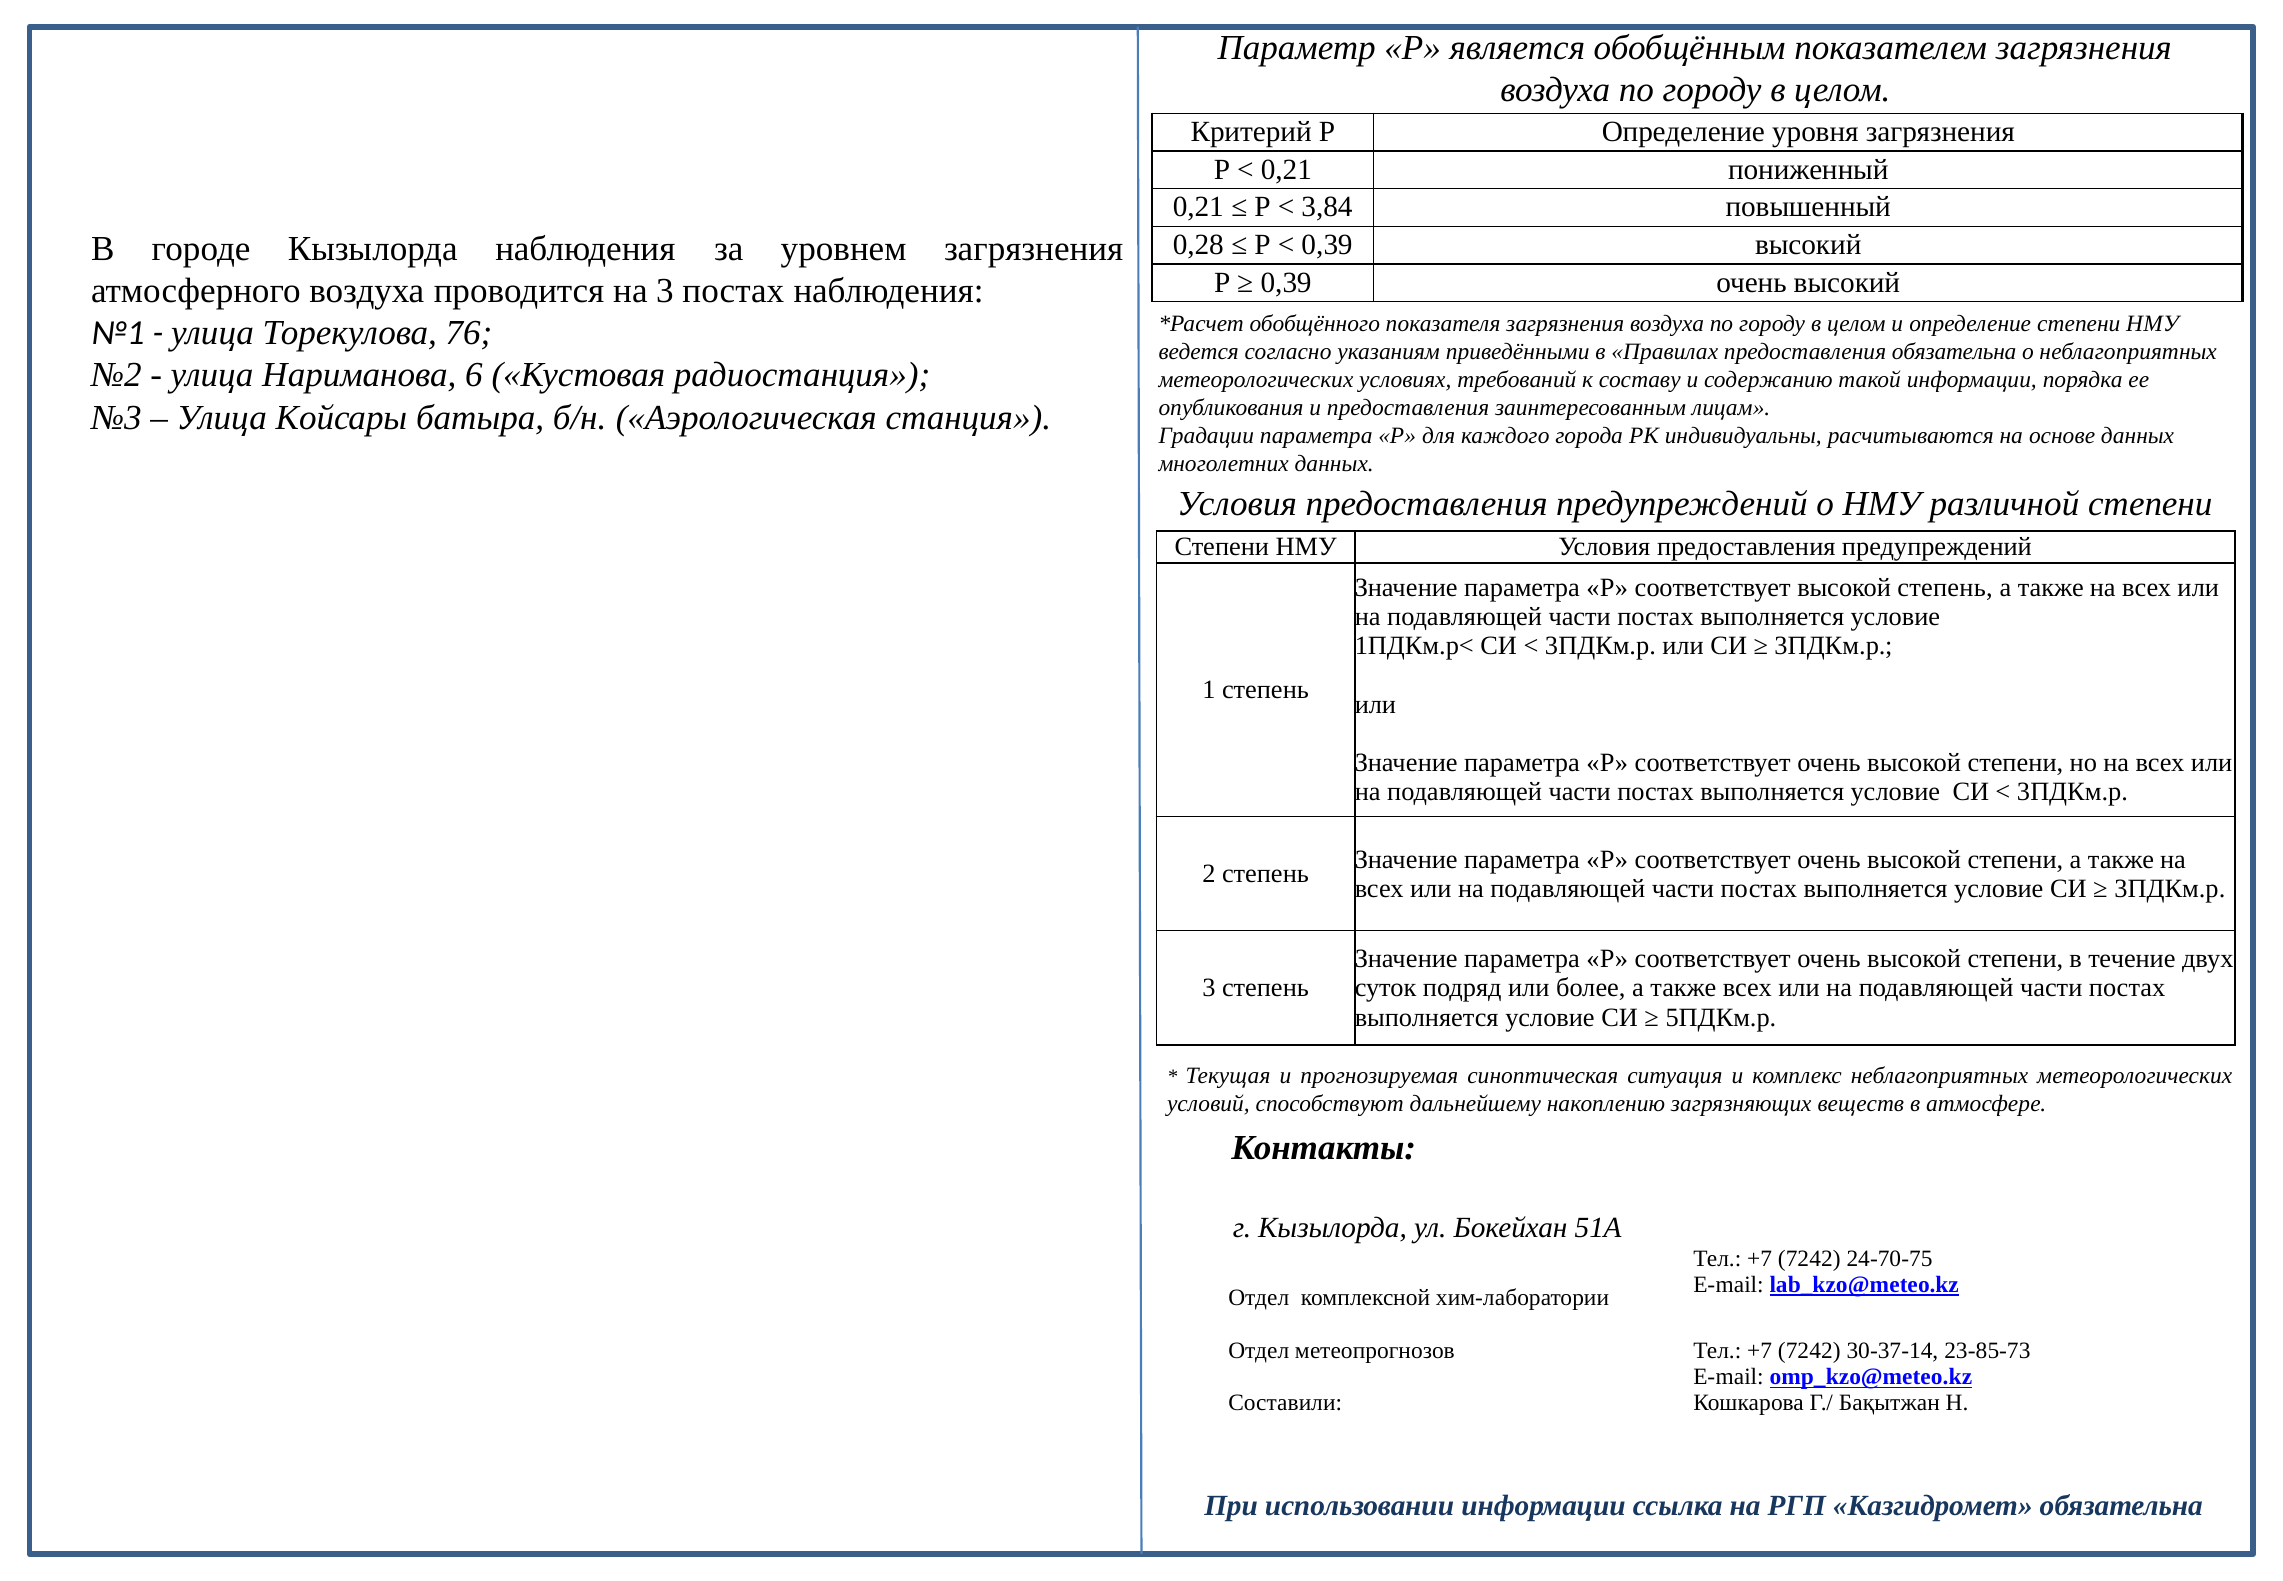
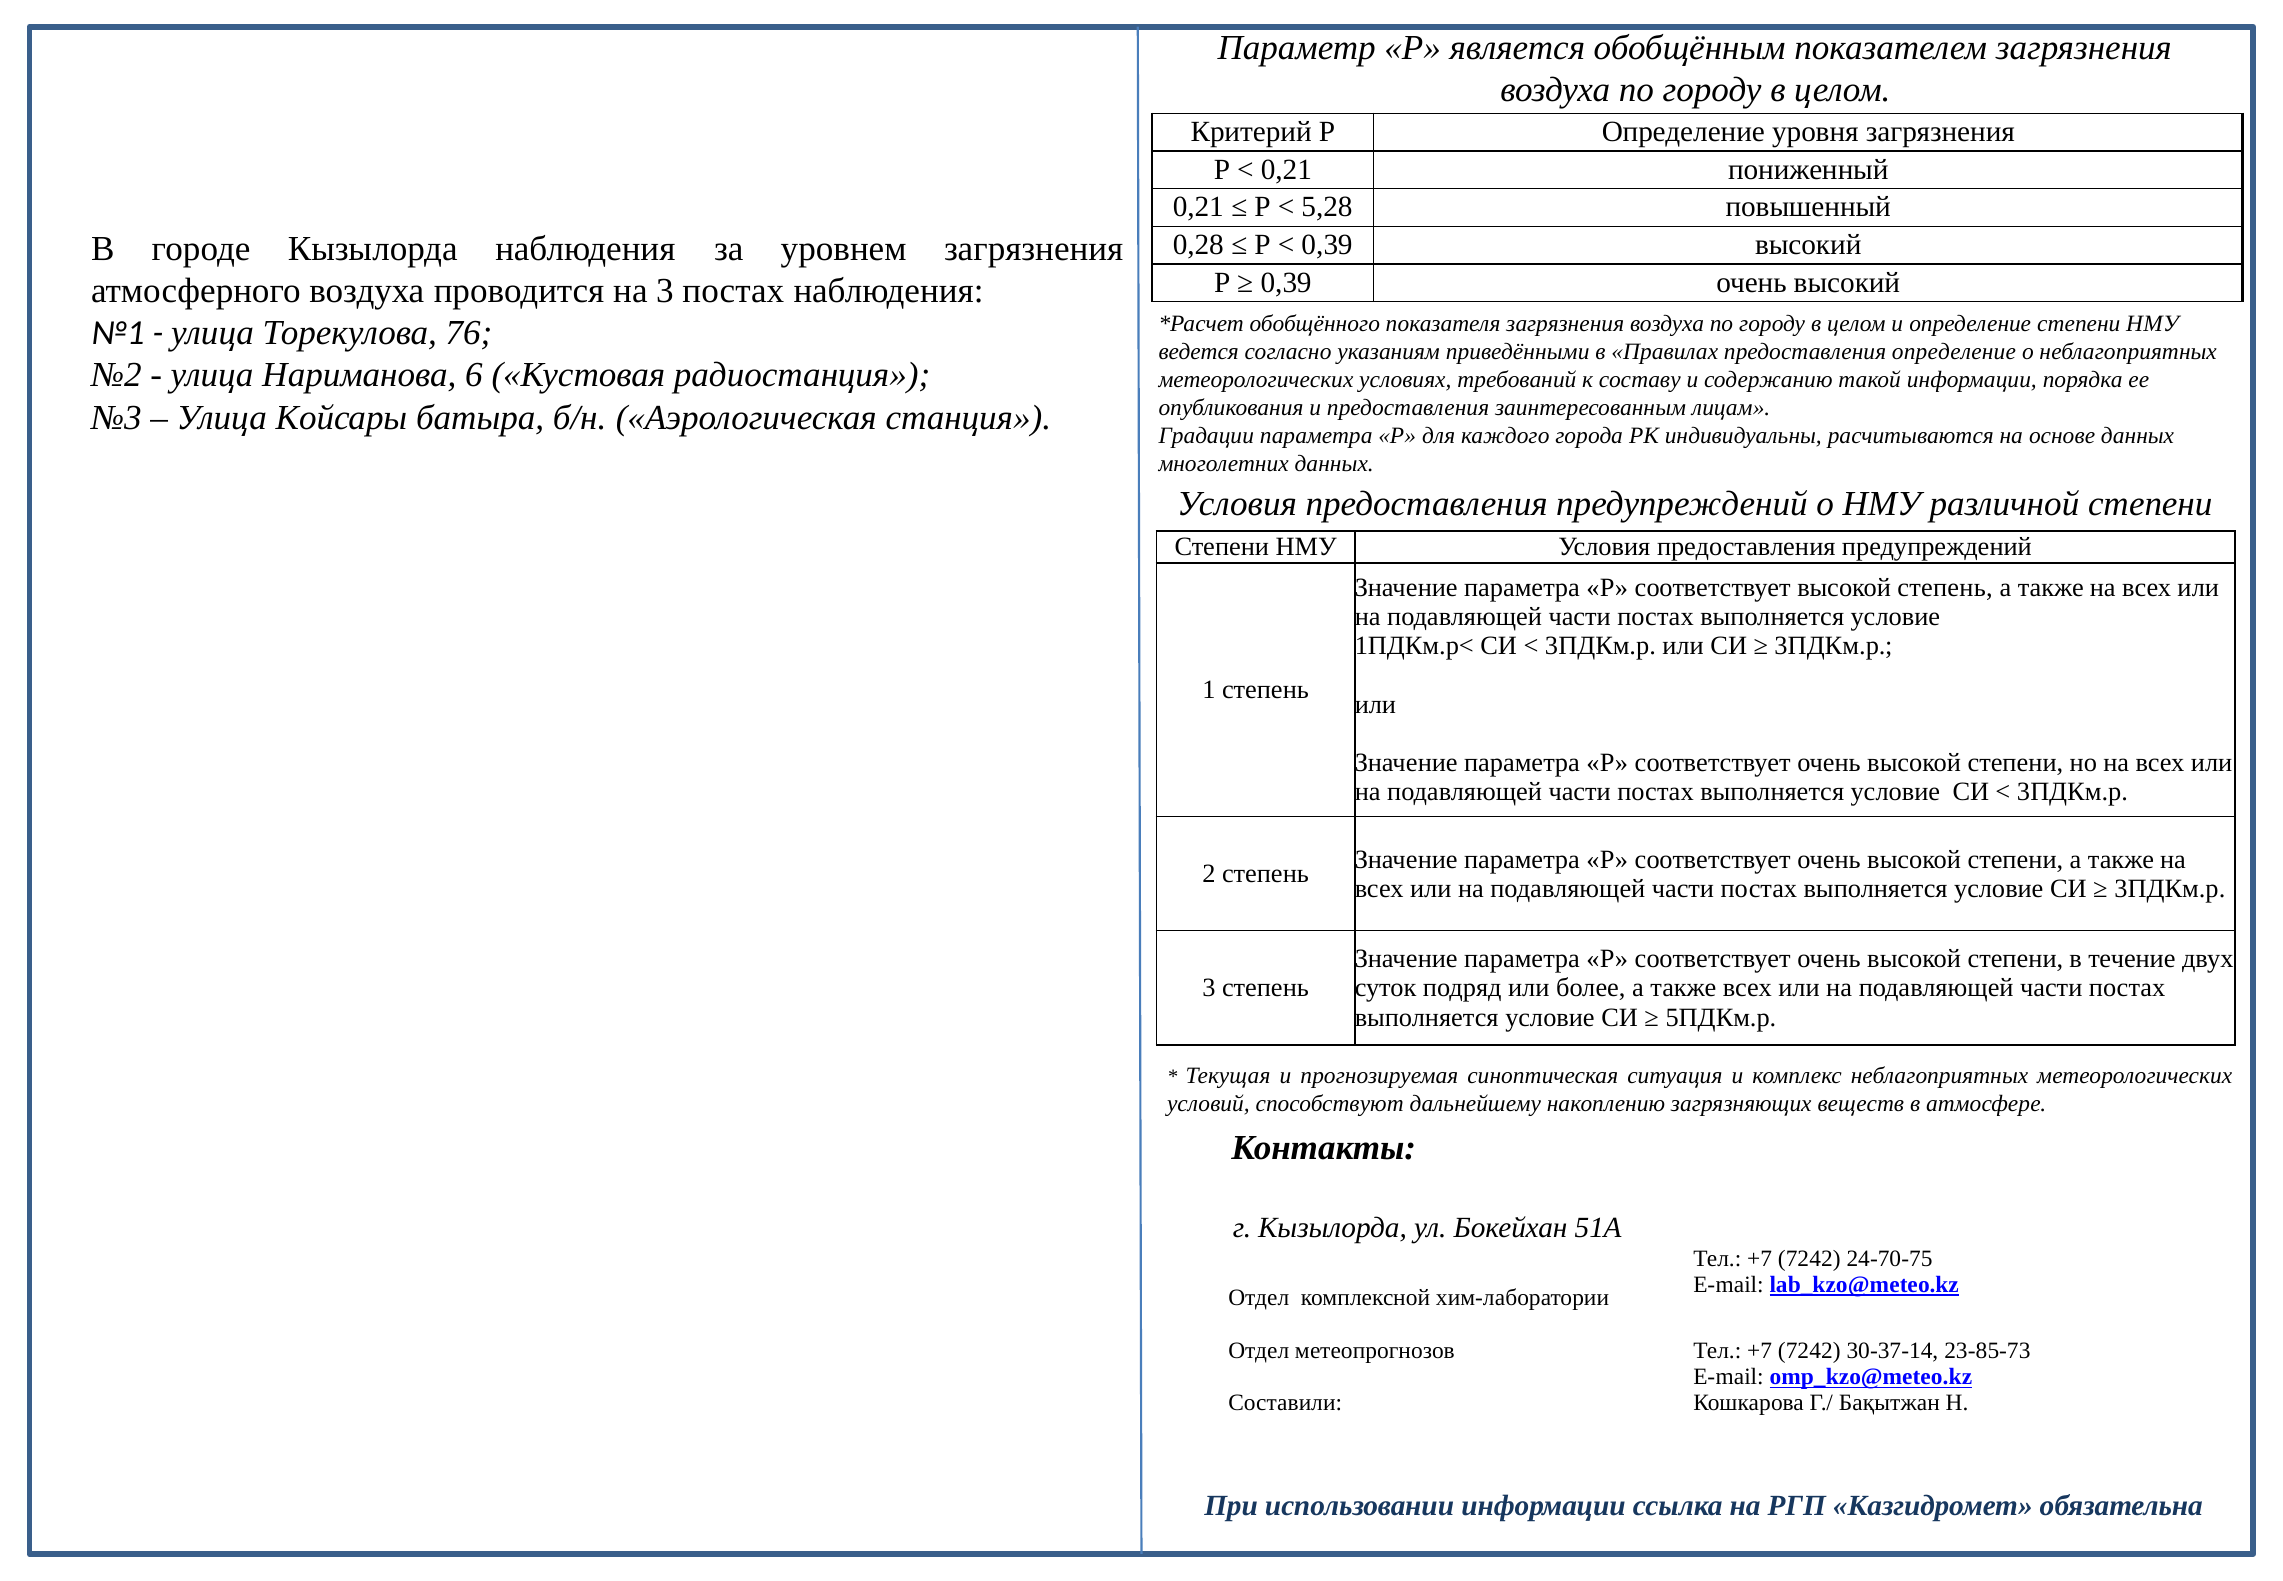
3,84: 3,84 -> 5,28 (1327, 207)
предоставления обязательна: обязательна -> определение (1954, 352)
